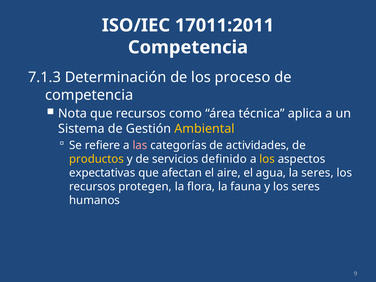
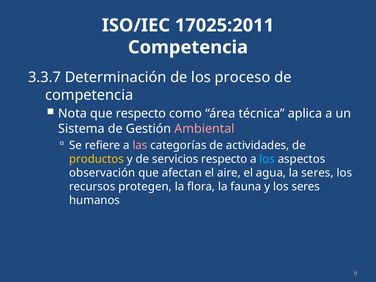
17011:2011: 17011:2011 -> 17025:2011 (224, 25)
7.1.3: 7.1.3 -> 3.3.7 (45, 77)
que recursos: recursos -> respecto (141, 114)
Ambiental colour: yellow -> pink (205, 129)
servicios definido: definido -> respecto (224, 159)
los colour: yellow -> light blue (267, 159)
expectativas: expectativas -> observación (102, 173)
